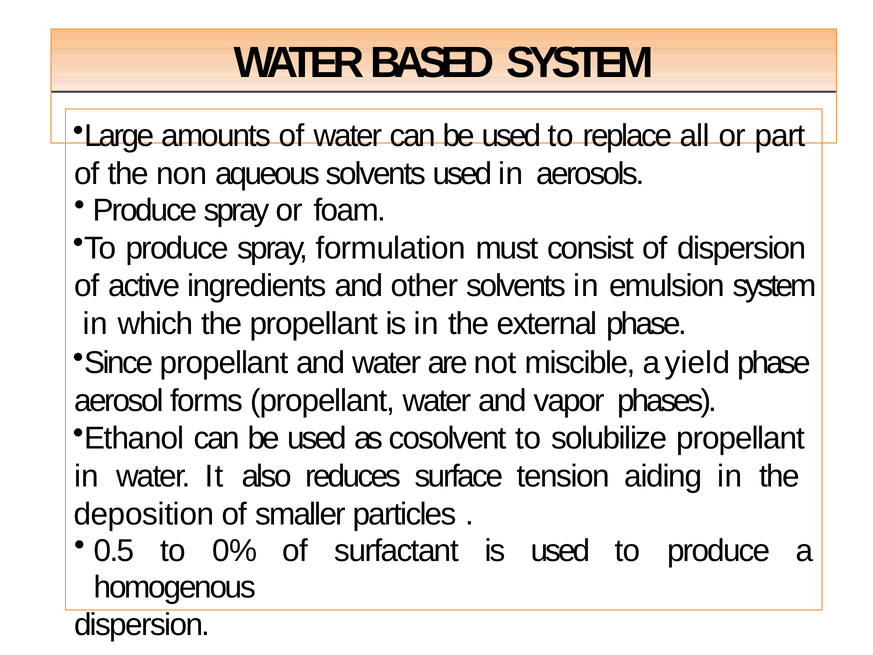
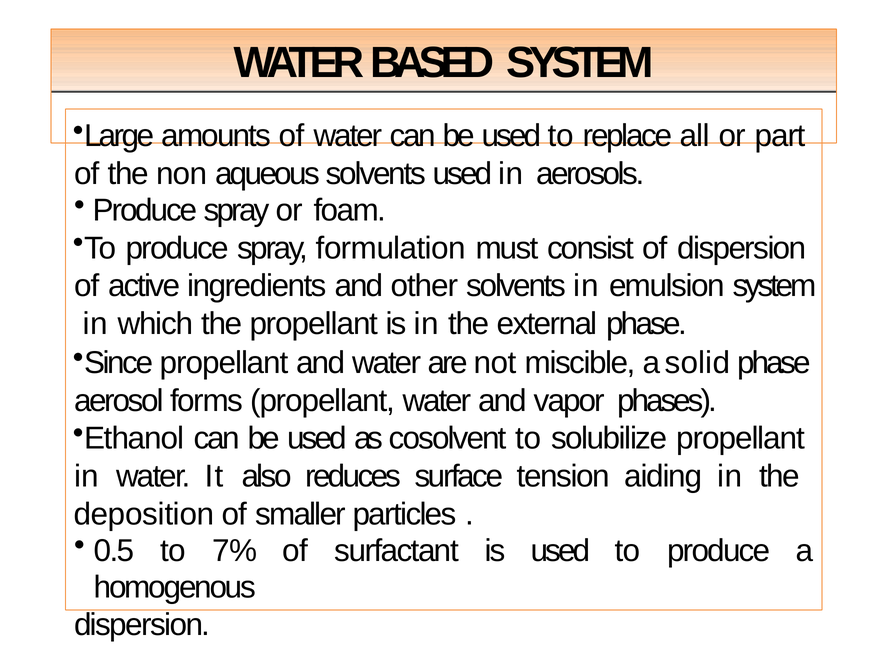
yield: yield -> solid (698, 363)
0%: 0% -> 7% (235, 550)
